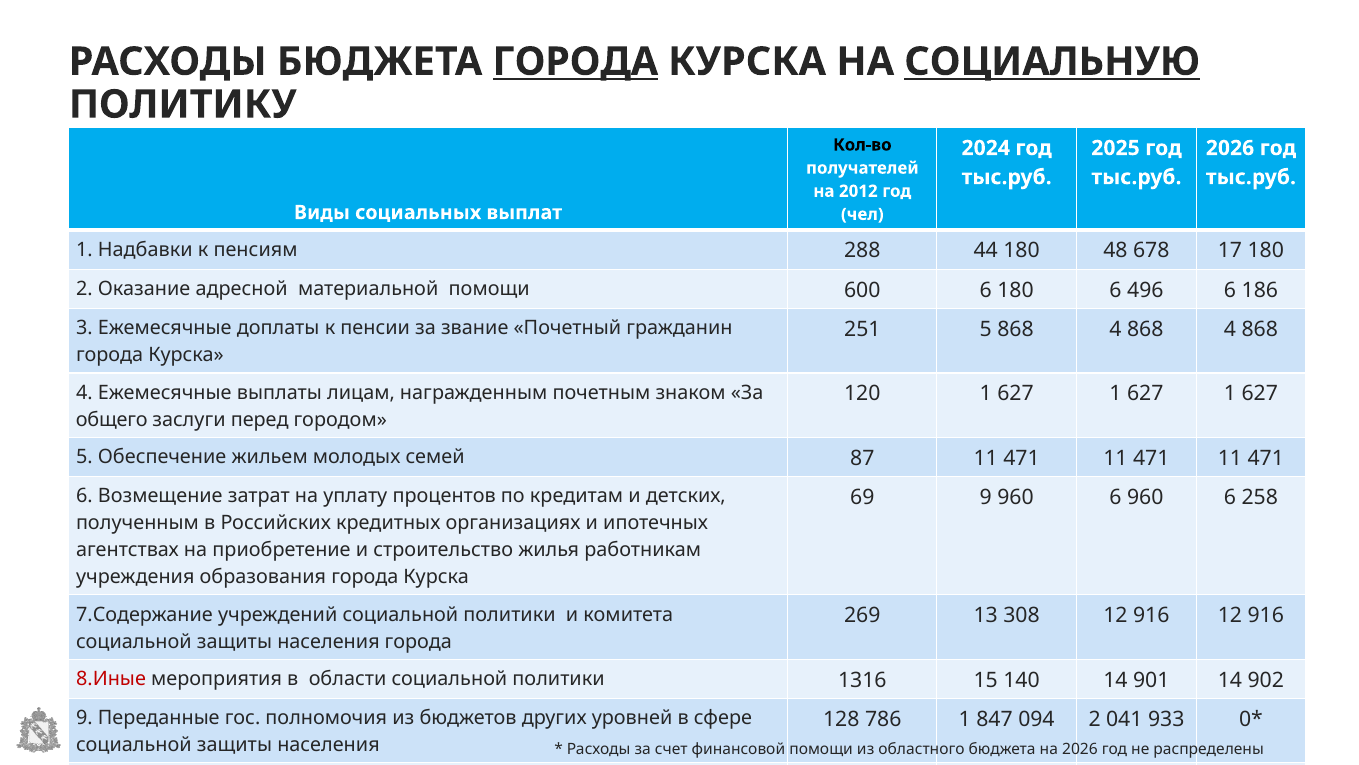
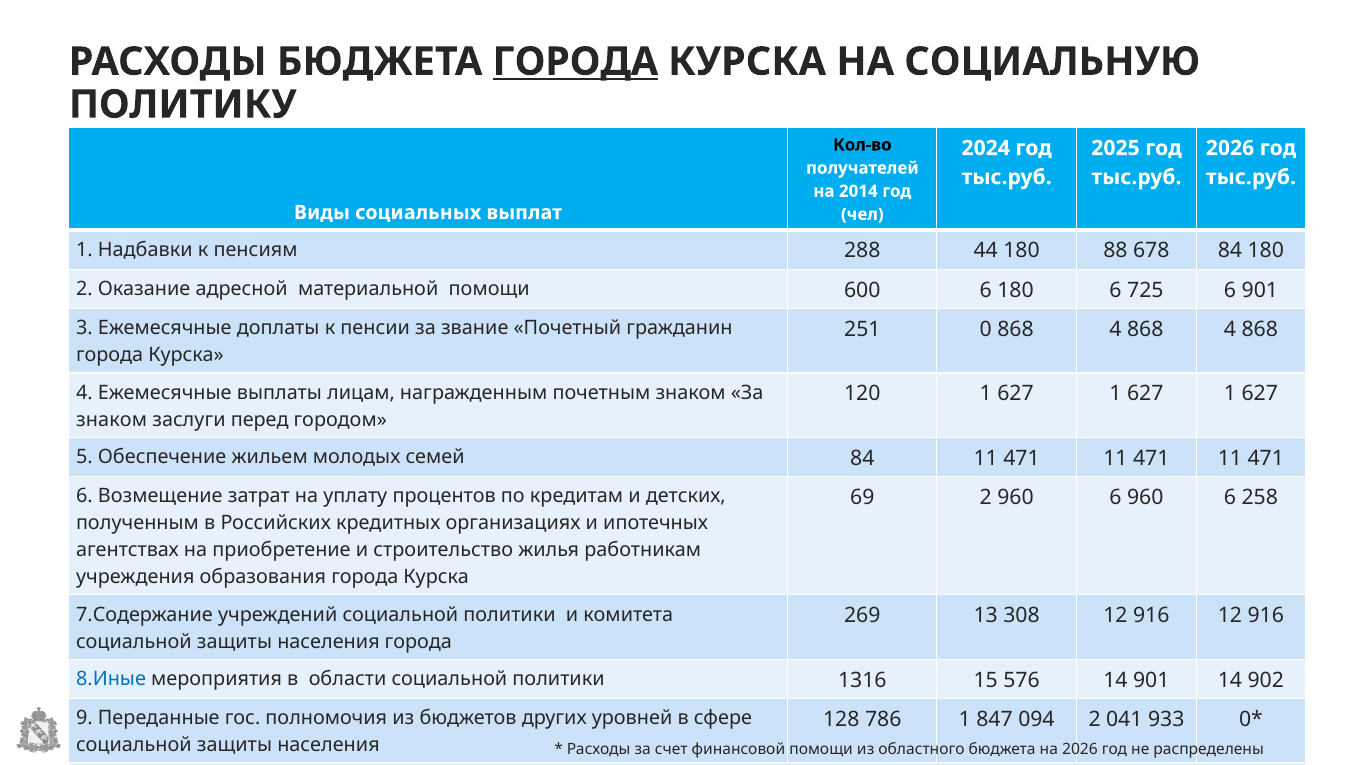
СОЦИАЛЬНУЮ underline: present -> none (1052, 62)
2012: 2012 -> 2014 (858, 191)
48: 48 -> 88 (1115, 251)
678 17: 17 -> 84 (1230, 251)
496: 496 -> 725 (1145, 290)
6 186: 186 -> 901 (1260, 290)
251 5: 5 -> 0 (986, 329)
общего: общего -> знаком (112, 419)
семей 87: 87 -> 84 (862, 458)
69 9: 9 -> 2 (986, 497)
8.Иные colour: red -> blue (111, 678)
140: 140 -> 576 (1021, 679)
